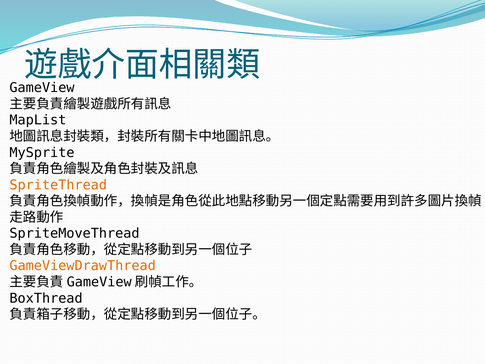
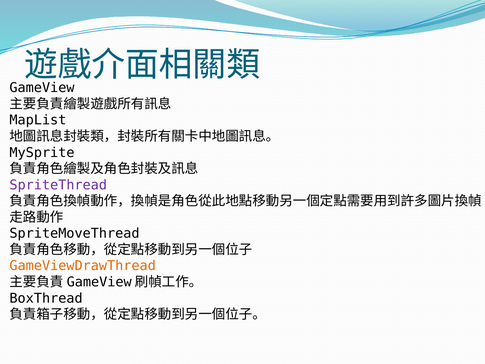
SpriteThread colour: orange -> purple (58, 185)
